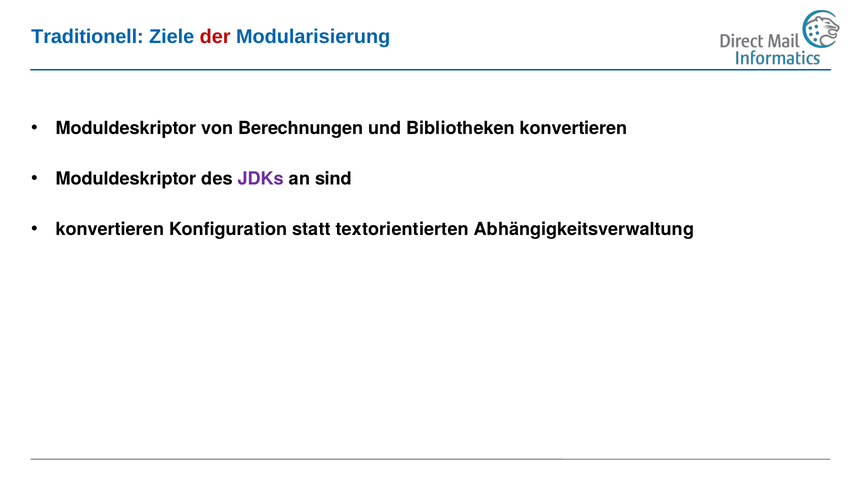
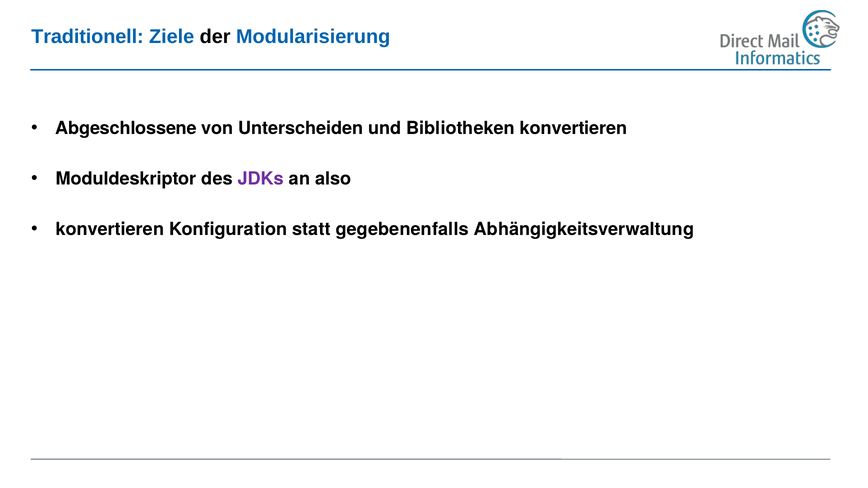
der colour: red -> black (215, 36)
Moduldeskriptor: Moduldeskriptor -> Abgeschlossene (126, 128)
Berechnungen: Berechnungen -> Unterscheiden (301, 128)
sind: sind -> also (333, 179)
textorientierten: textorientierten -> gegebenenfalls (402, 230)
